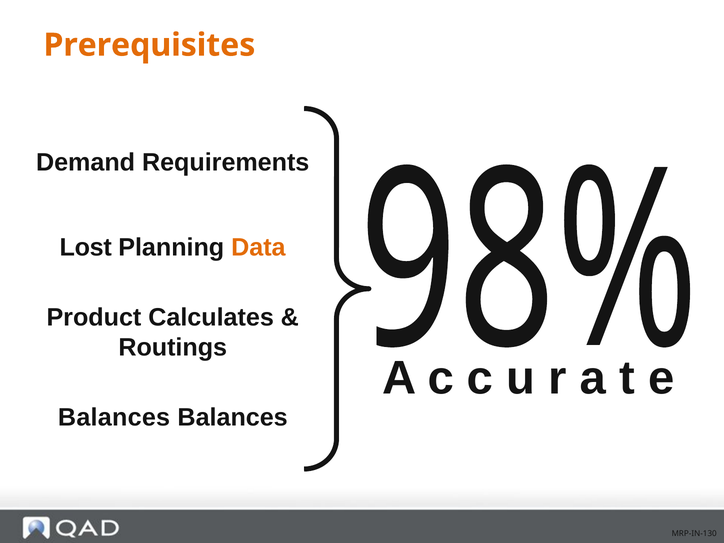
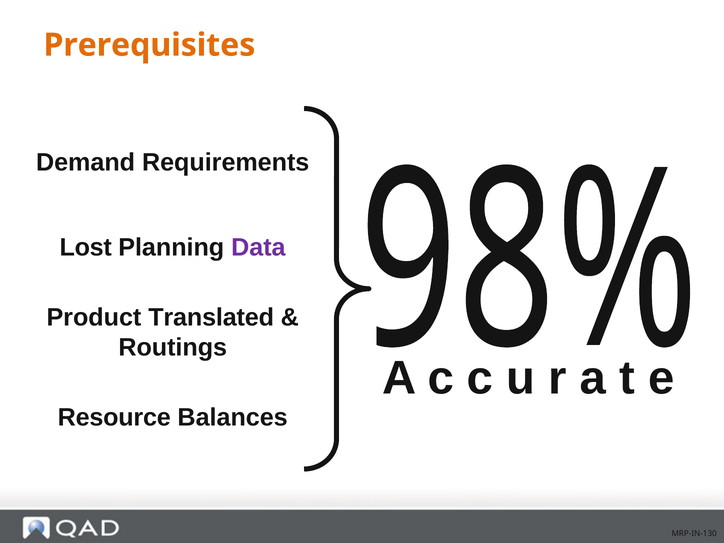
Data colour: orange -> purple (258, 247)
Calculates: Calculates -> Translated (211, 317)
Balances: Balances -> Resource (114, 417)
